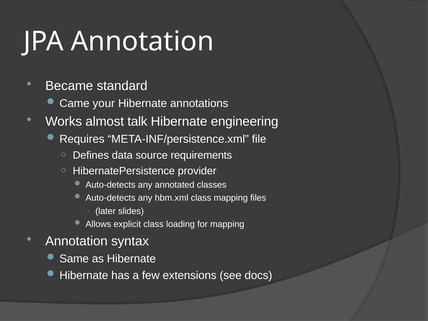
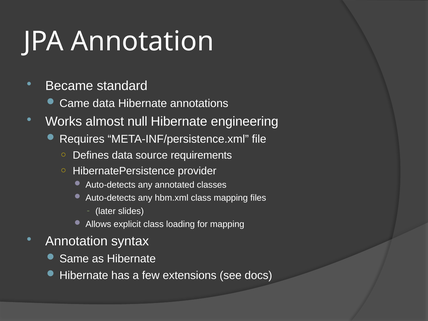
your: your -> data (104, 103)
talk: talk -> null (137, 122)
